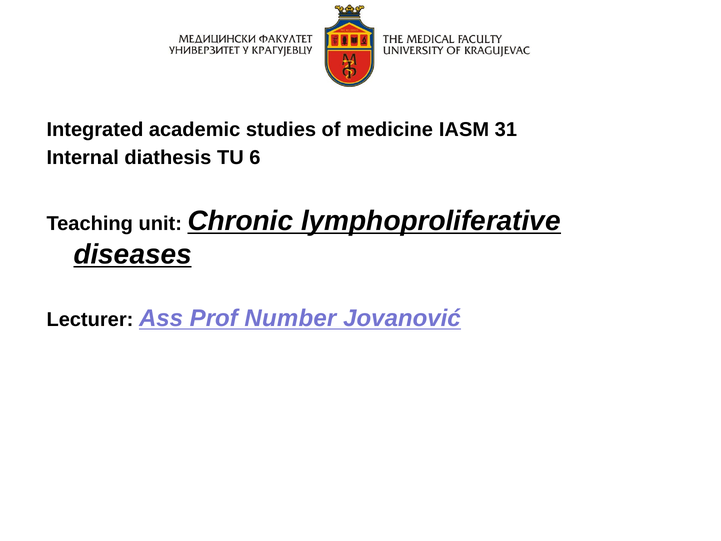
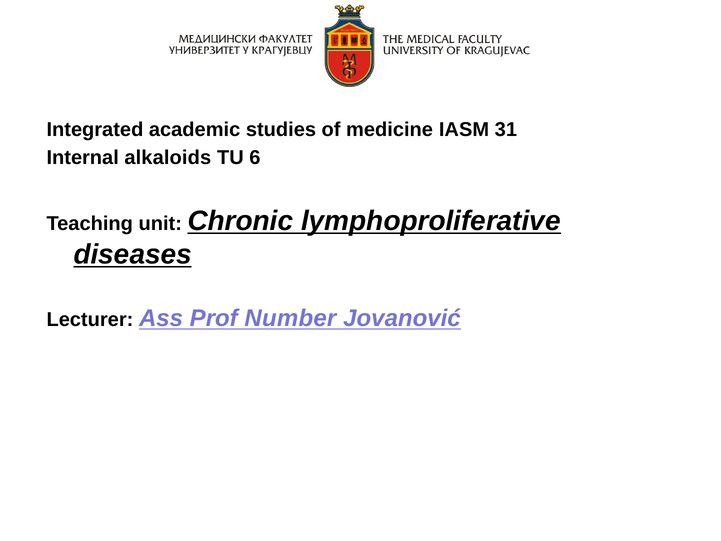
diathesis: diathesis -> alkaloids (168, 158)
